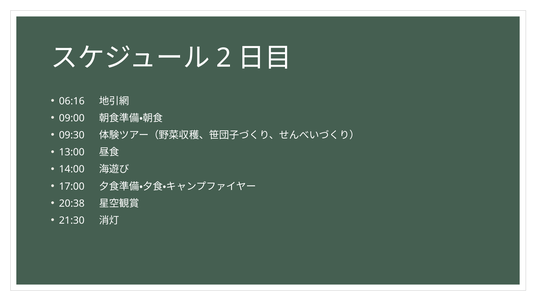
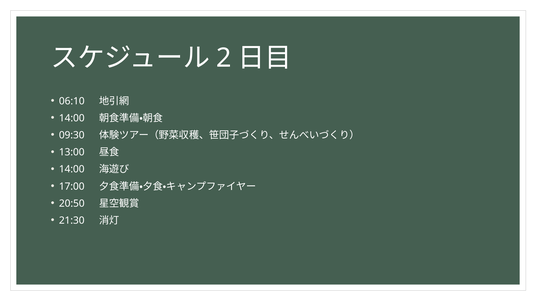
06:16: 06:16 -> 06:10 (72, 101)
09:00: 09:00 -> 14:00 (72, 118)
20:38: 20:38 -> 20:50 (72, 204)
